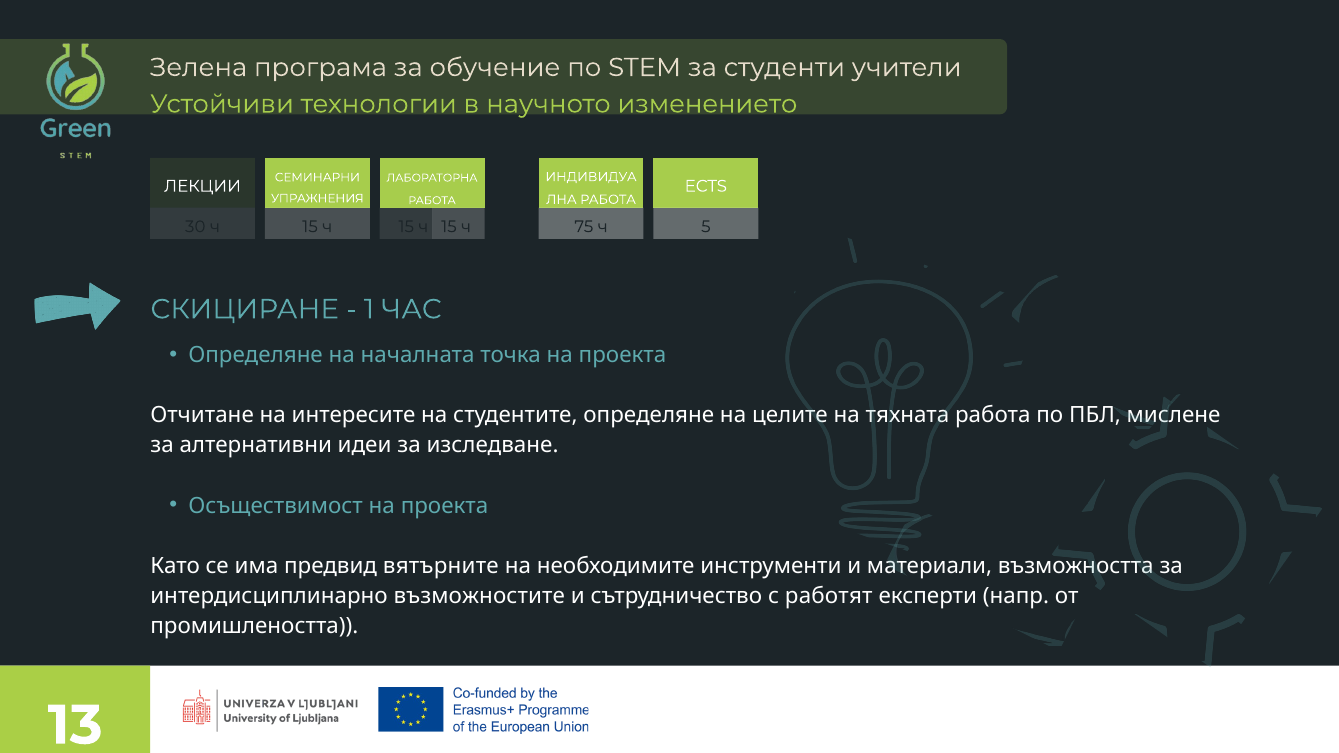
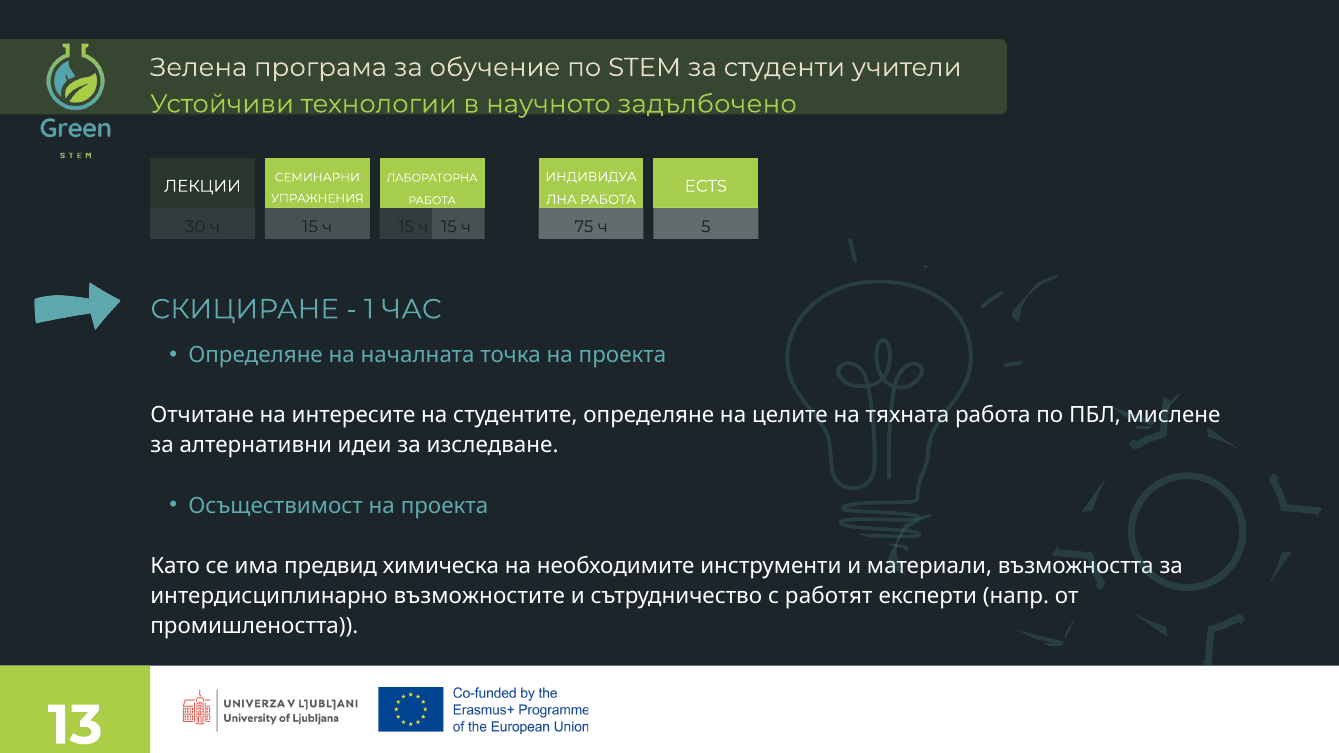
изменението: изменението -> задълбочено (707, 104)
вятърните: вятърните -> химическа (441, 566)
